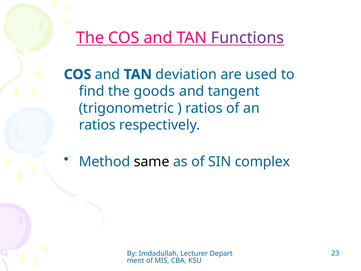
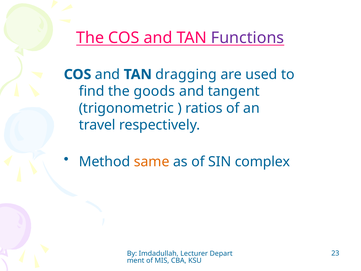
deviation: deviation -> dragging (186, 74)
ratios: ratios -> travel (97, 125)
same colour: black -> orange (152, 161)
